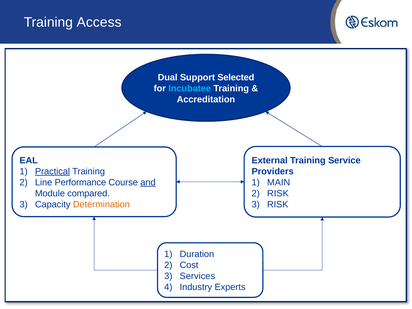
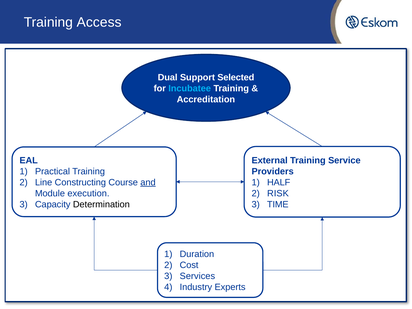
Practical underline: present -> none (52, 171)
Performance: Performance -> Constructing (80, 182)
MAIN: MAIN -> HALF (279, 182)
compared: compared -> execution (88, 193)
Determination colour: orange -> black (101, 204)
RISK: RISK -> TIME (278, 204)
